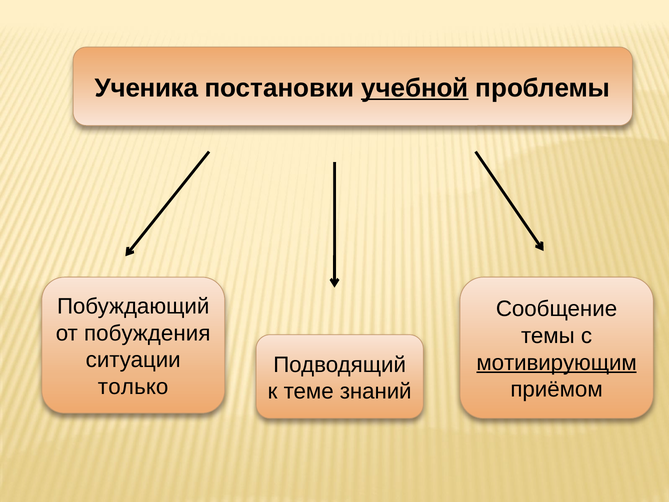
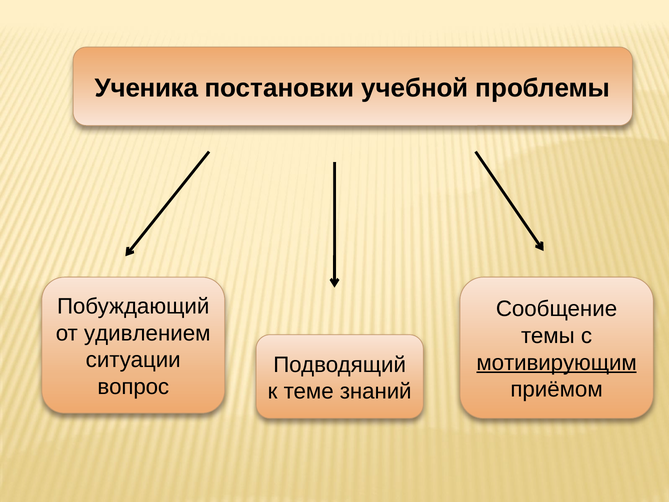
учебной underline: present -> none (415, 88)
побуждения: побуждения -> удивлением (147, 333)
только: только -> вопрос (133, 387)
